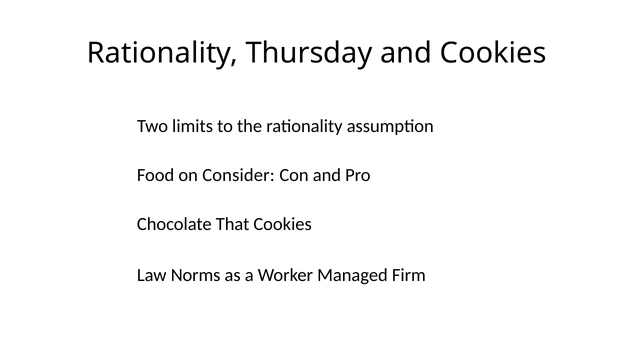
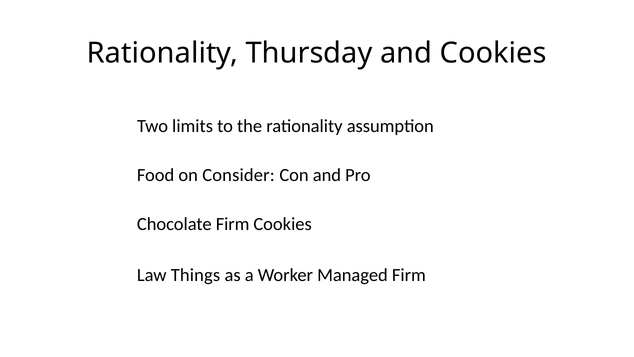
Chocolate That: That -> Firm (233, 224)
Norms: Norms -> Things (195, 275)
